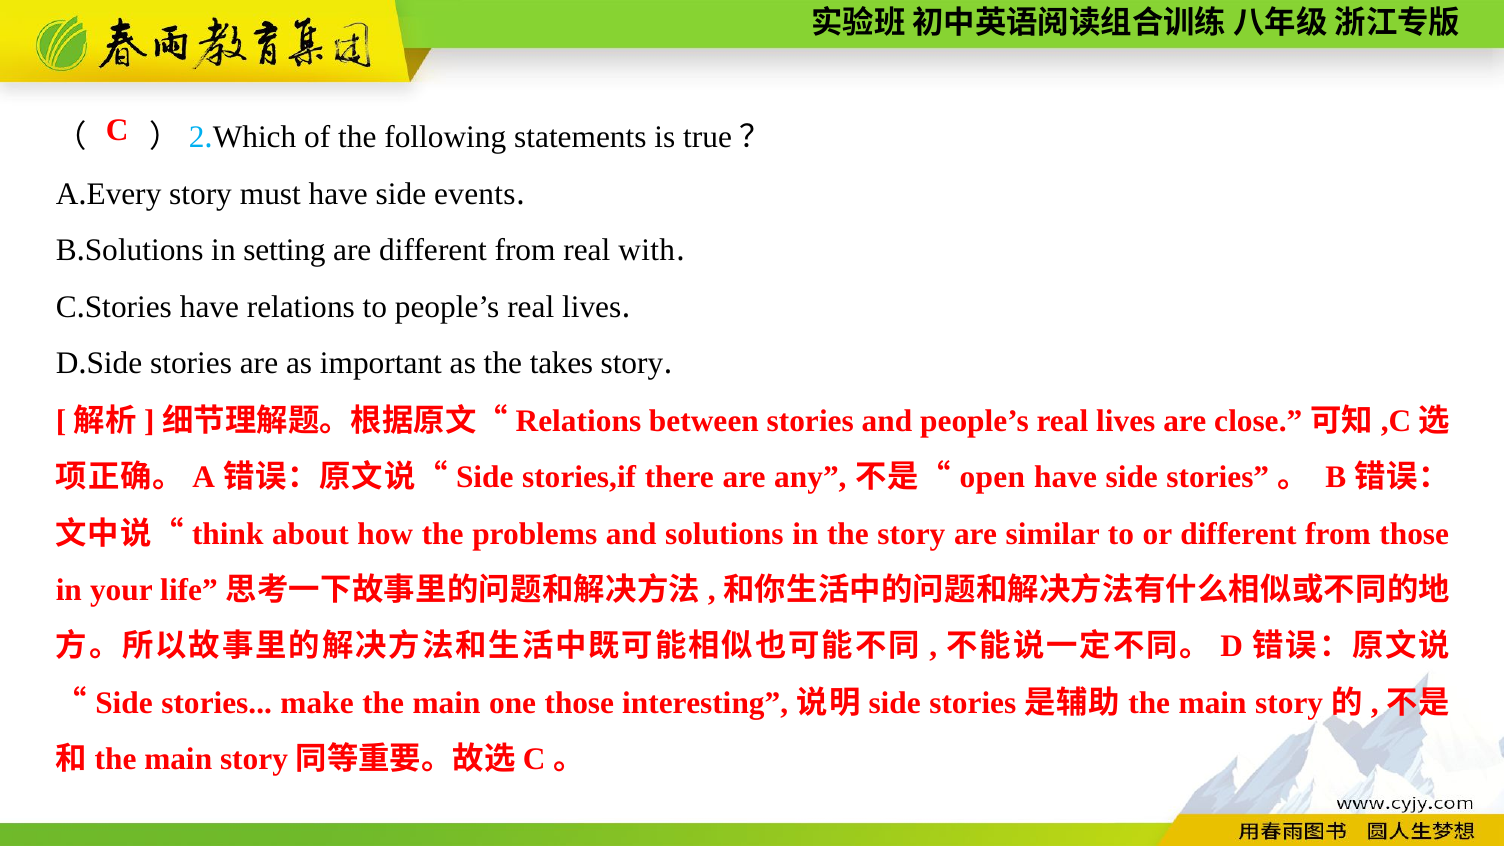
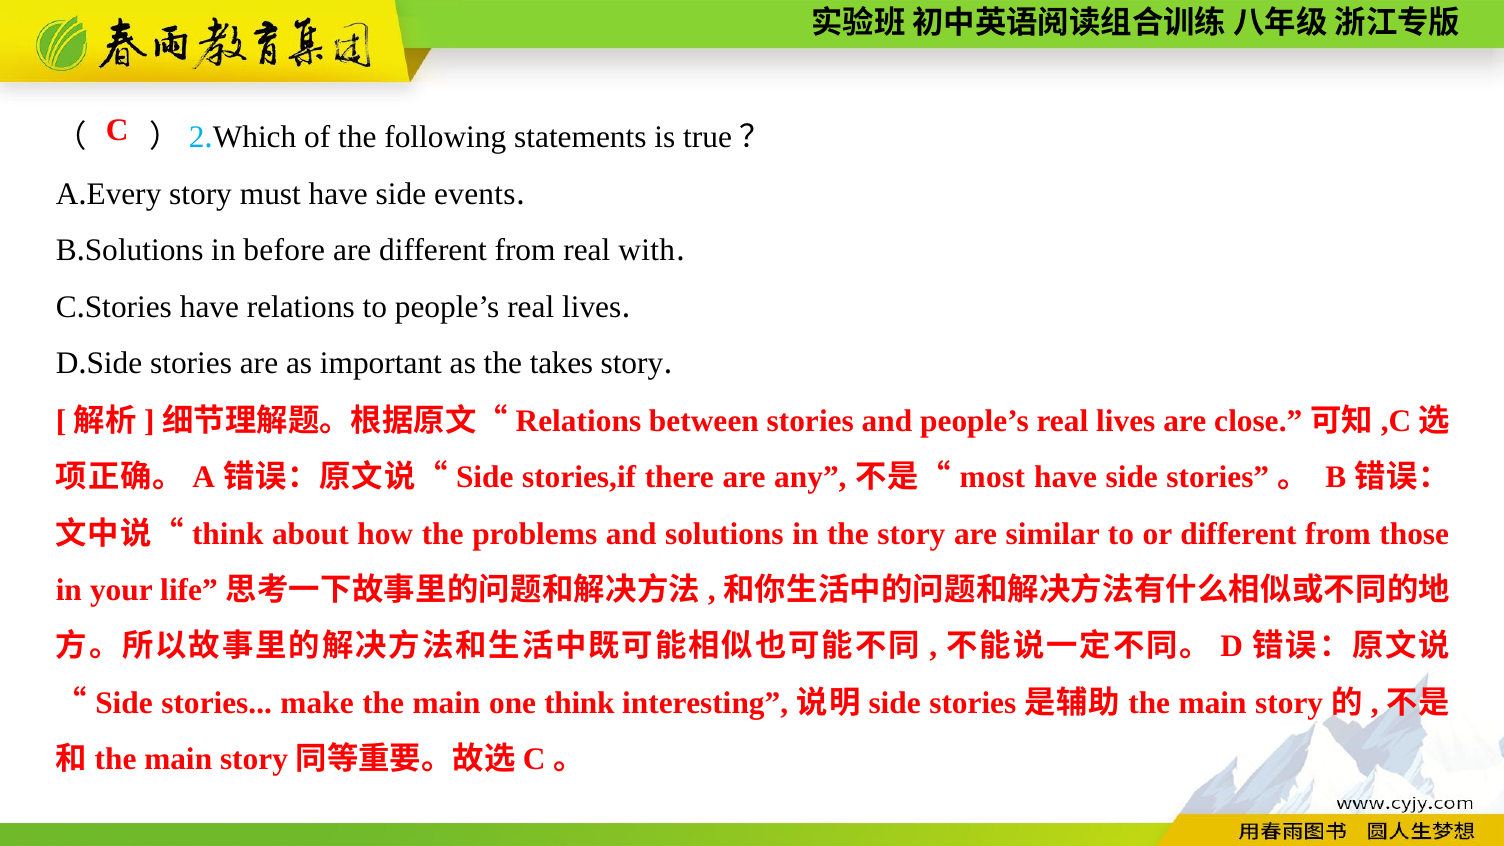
setting: setting -> before (284, 250)
open: open -> most (992, 477)
one those: those -> think (579, 703)
